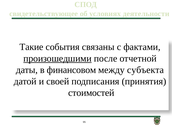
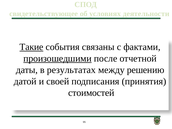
Такие underline: none -> present (31, 47)
финансовом: финансовом -> результатах (71, 70)
субъекта: субъекта -> решению (146, 70)
